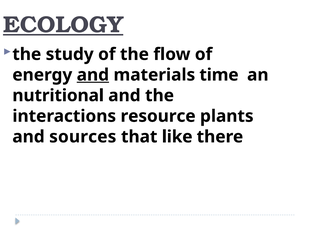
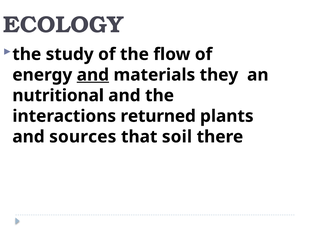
ECOLOGY underline: present -> none (63, 25)
time: time -> they (219, 75)
resource: resource -> returned (158, 116)
like: like -> soil (177, 137)
